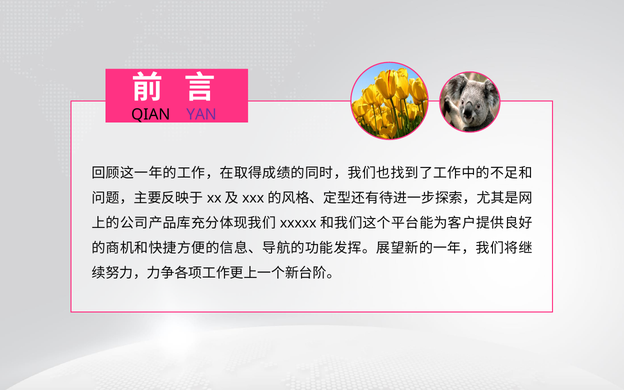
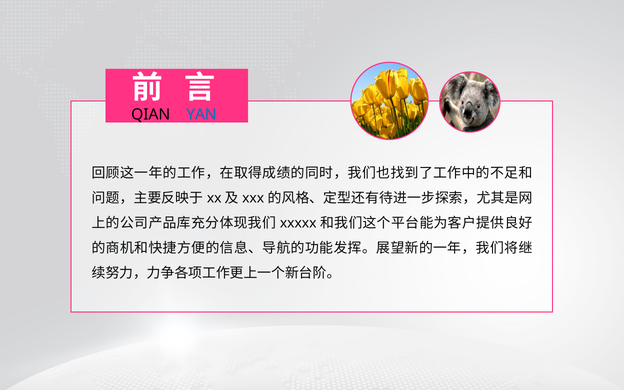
YAN colour: purple -> blue (202, 114)
